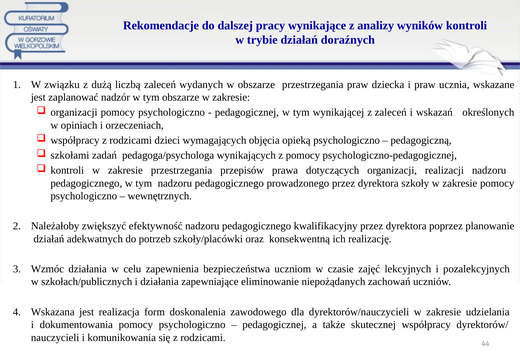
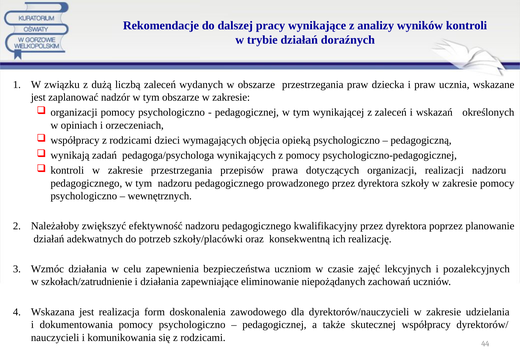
szkołami: szkołami -> wynikają (70, 155)
szkołach/publicznych: szkołach/publicznych -> szkołach/zatrudnienie (87, 282)
